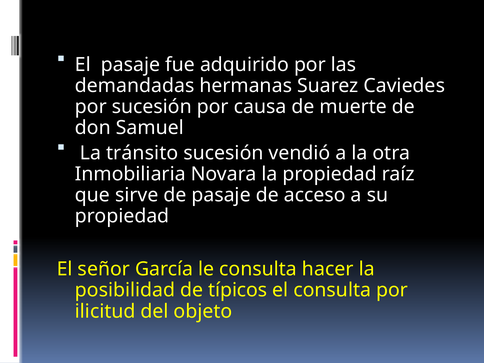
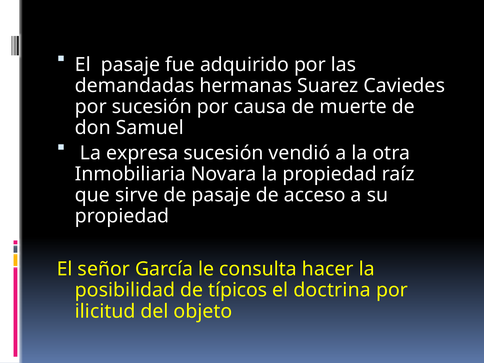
tránsito: tránsito -> expresa (142, 153)
el consulta: consulta -> doctrina (332, 290)
